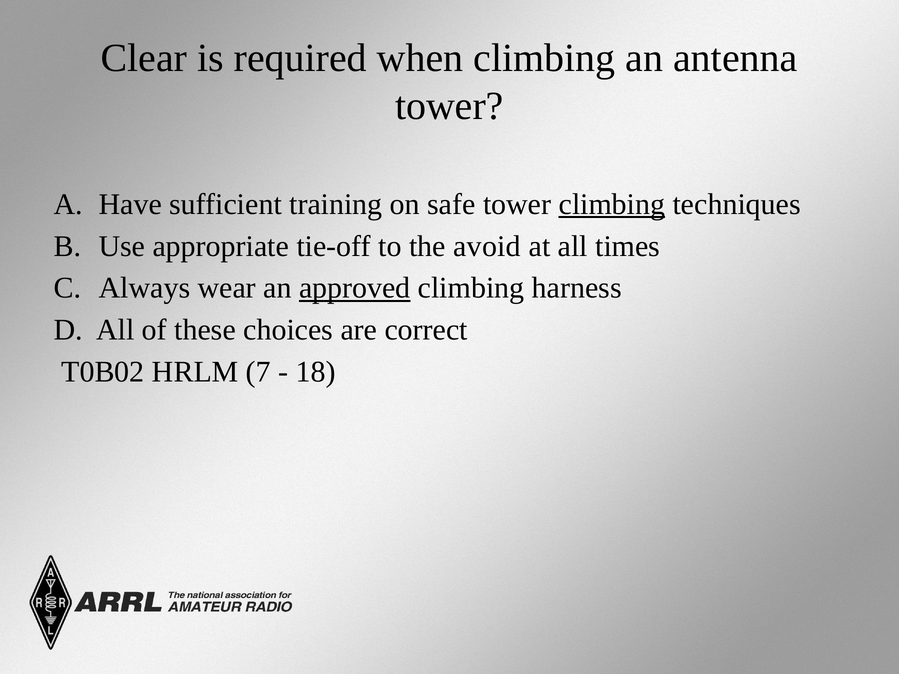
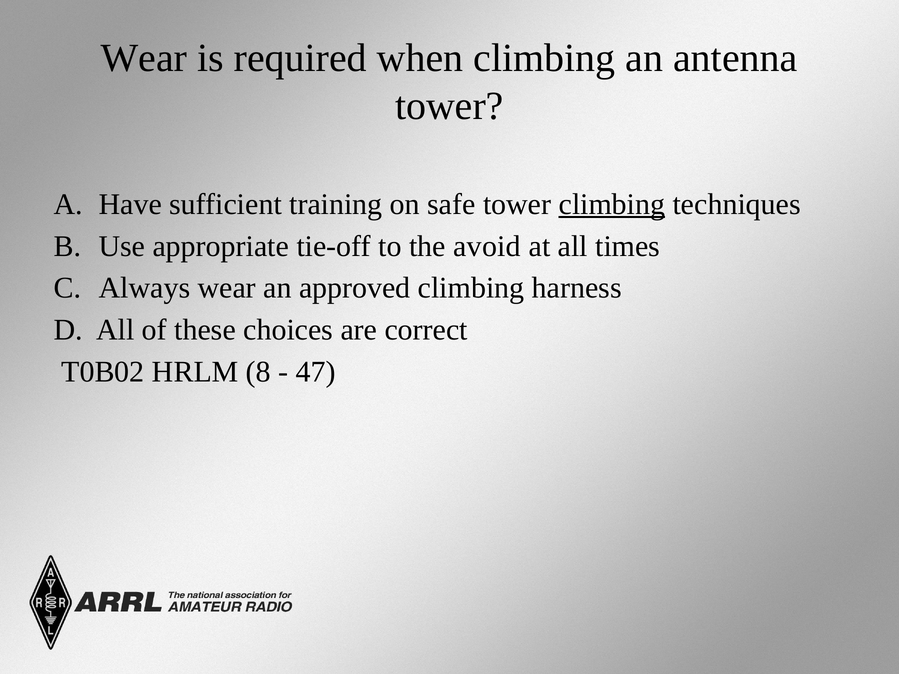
Clear: Clear -> Wear (144, 58)
approved underline: present -> none (355, 288)
7: 7 -> 8 (258, 372)
18: 18 -> 47 (316, 372)
